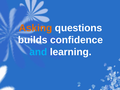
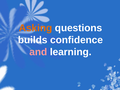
and colour: light blue -> pink (38, 52)
